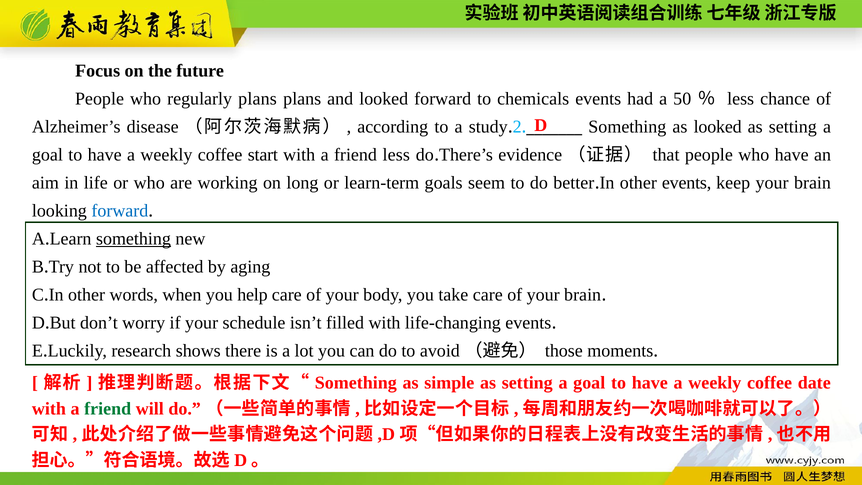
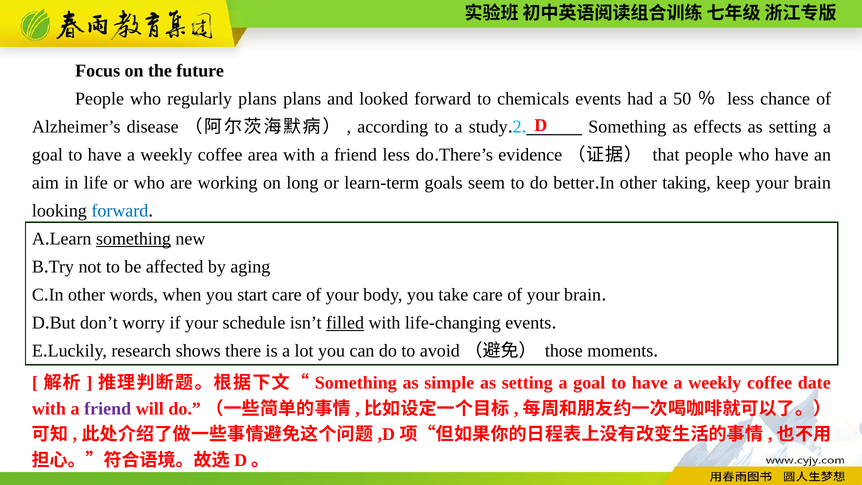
as looked: looked -> effects (718, 127)
start: start -> area (263, 155)
other events: events -> taking (687, 183)
help: help -> start (252, 295)
filled underline: none -> present (345, 323)
friend colour: green -> purple (108, 409)
